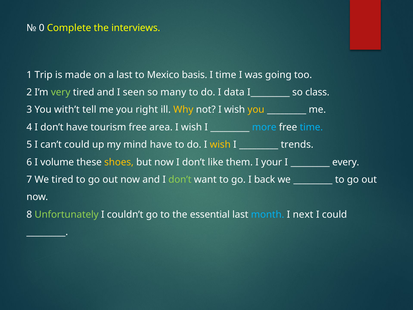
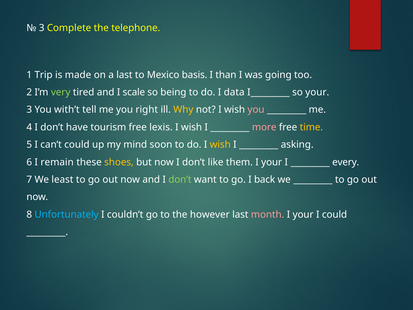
0: 0 -> 3 (42, 28)
interviews: interviews -> telephone (136, 28)
I time: time -> than (226, 75)
seen: seen -> scale (134, 92)
many: many -> being (173, 92)
so class: class -> your (317, 92)
you colour: yellow -> pink (256, 110)
area: area -> lexis (161, 127)
more colour: light blue -> pink (264, 127)
time colour: light blue -> yellow (311, 127)
mind have: have -> soon (161, 145)
trends: trends -> asking (297, 145)
volume: volume -> remain (57, 162)
We tired: tired -> least (62, 179)
Unfortunately colour: light green -> light blue (67, 214)
essential: essential -> however (210, 214)
month colour: light blue -> pink (268, 214)
next: next -> your (303, 214)
